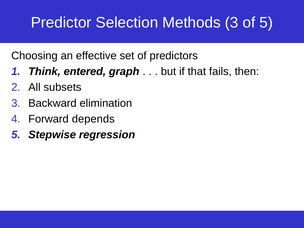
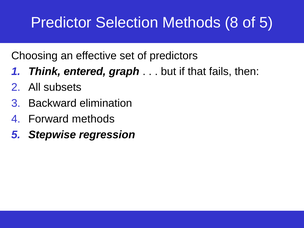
Methods 3: 3 -> 8 (232, 23)
Forward depends: depends -> methods (93, 119)
